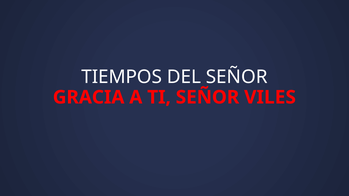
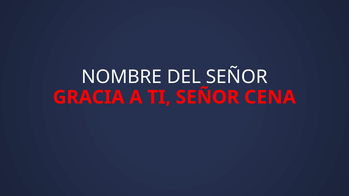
TIEMPOS: TIEMPOS -> NOMBRE (122, 77)
VILES: VILES -> CENA (270, 97)
